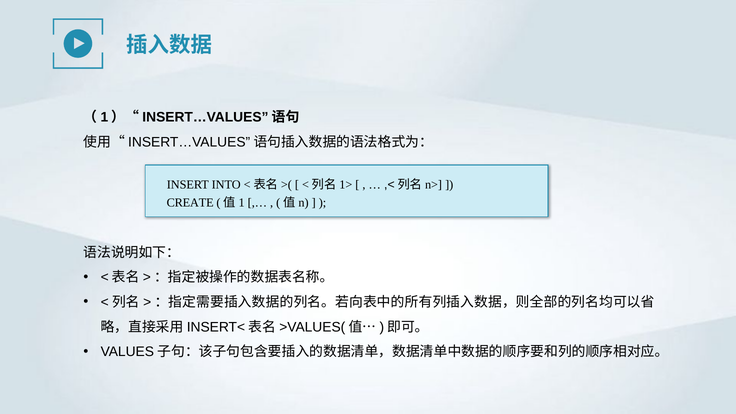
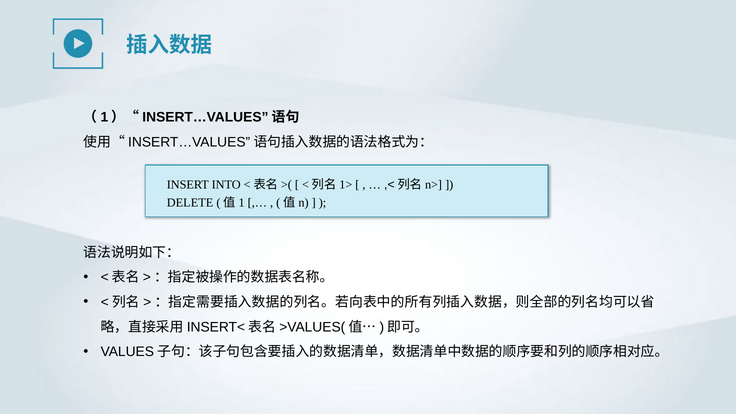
CREATE: CREATE -> DELETE (190, 203)
